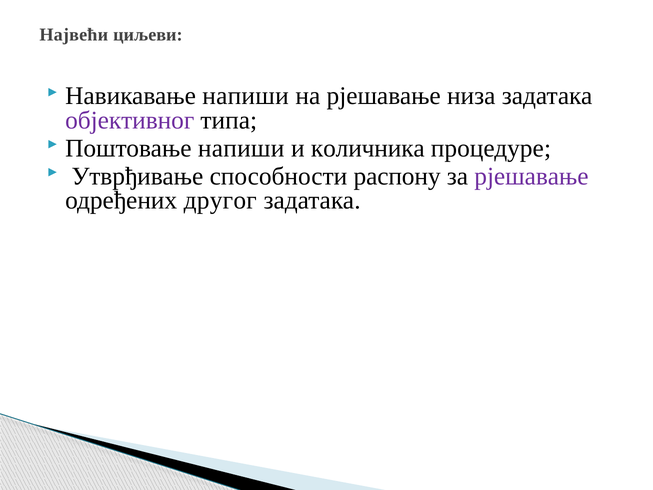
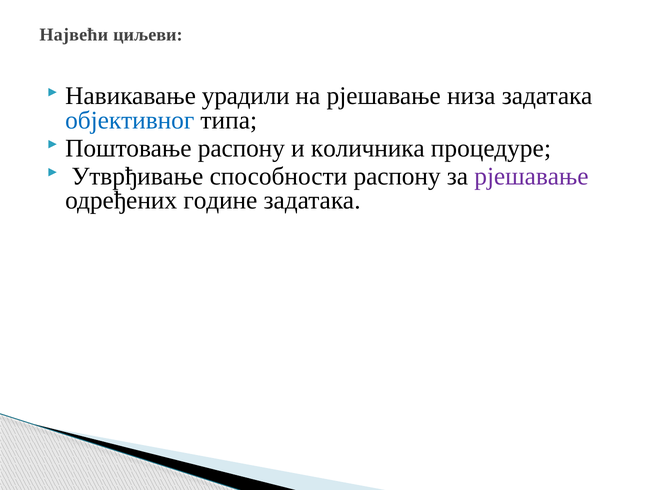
Навикавање напиши: напиши -> урадили (246, 96)
објективног colour: purple -> blue (130, 120)
Поштовање напиши: напиши -> распону (241, 148)
другог: другог -> године (220, 200)
